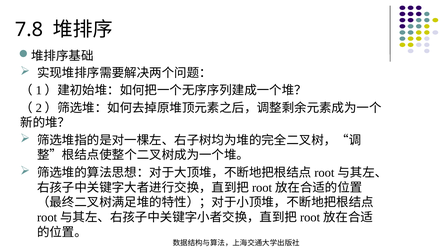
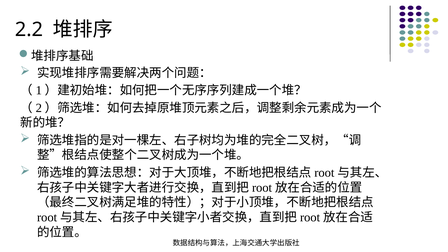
7.8: 7.8 -> 2.2 (29, 30)
